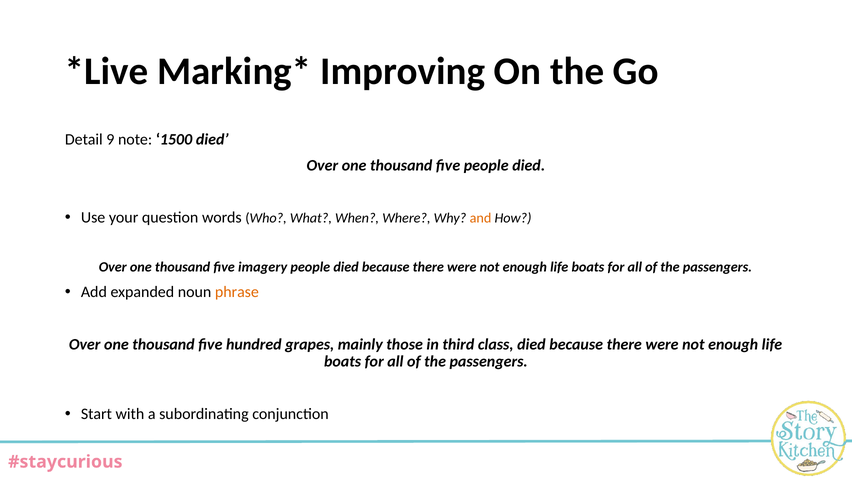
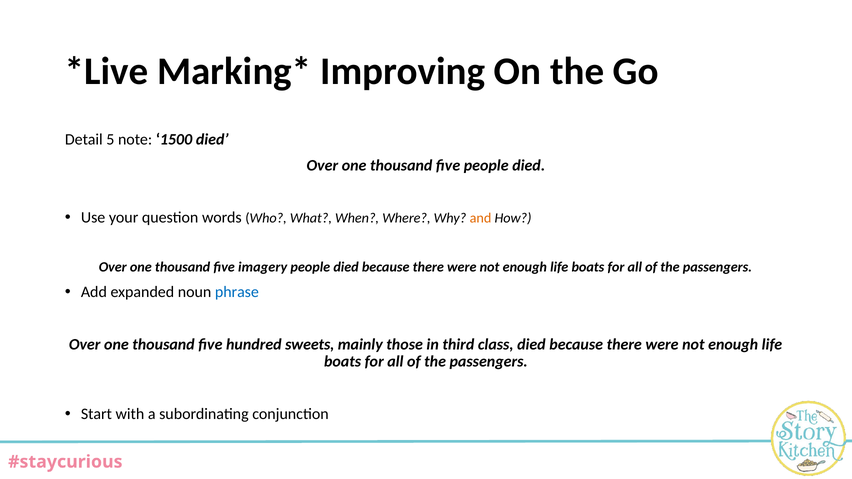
9: 9 -> 5 (110, 139)
phrase colour: orange -> blue (237, 292)
grapes: grapes -> sweets (310, 344)
